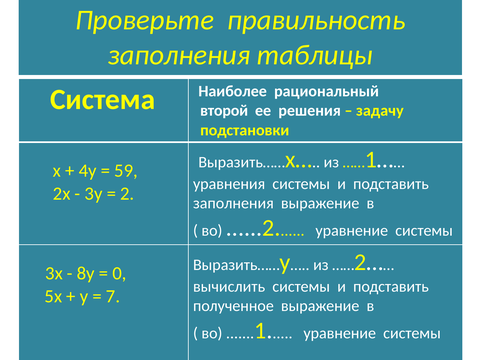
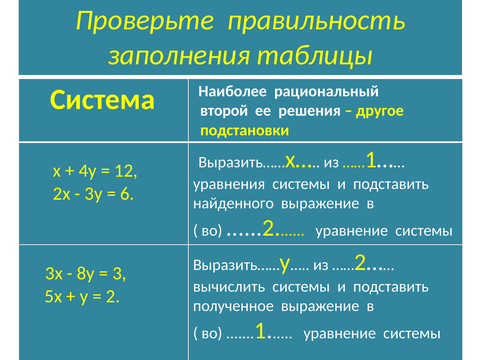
задачу: задачу -> другое (380, 111)
59: 59 -> 12 (126, 171)
2: 2 -> 6 (127, 194)
заполнения: заполнения -> найденного (233, 203)
0: 0 -> 3 (119, 273)
7: 7 -> 2 (113, 296)
